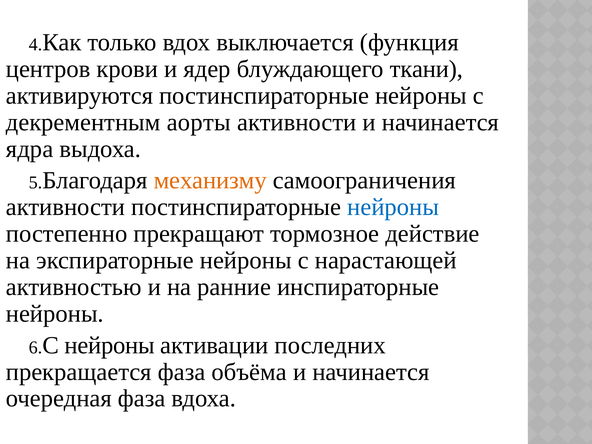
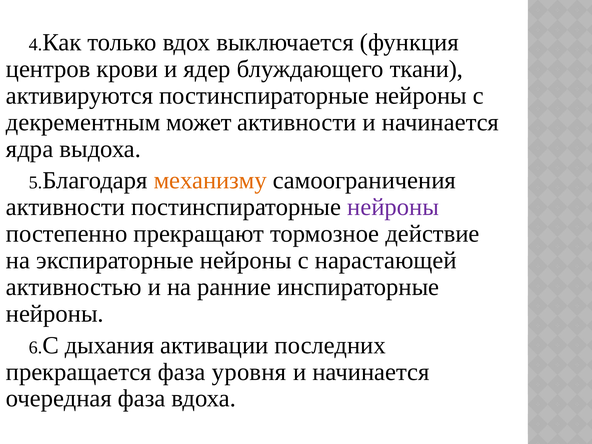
аорты: аорты -> может (199, 122)
нейроны colour: blue -> purple (393, 207)
С нейроны: нейроны -> дыхания (109, 345)
объёма: объёма -> уровня (249, 372)
